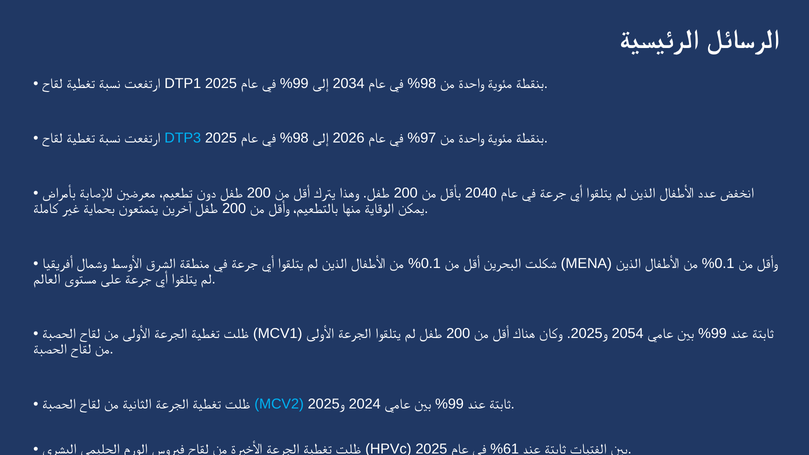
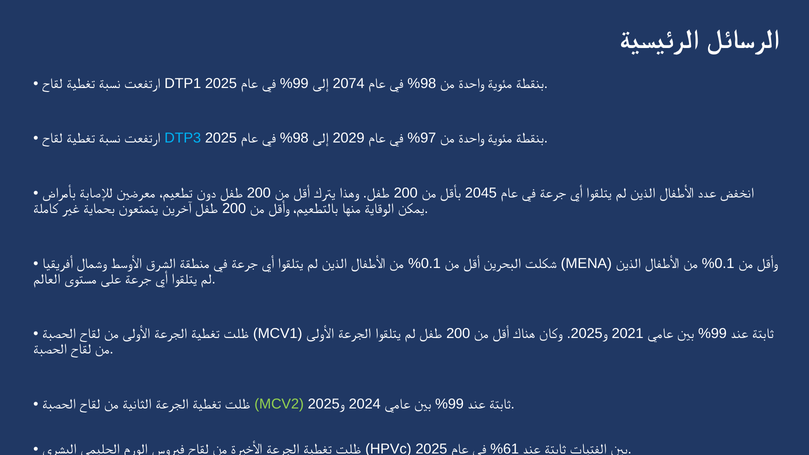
2034: 2034 -> 2074 (349, 83)
2026: 2026 -> 2029 (349, 138)
2040: 2040 -> 2045 (481, 193)
2054: 2054 -> 2021 (628, 334)
MCV2 colour: light blue -> light green (279, 404)
